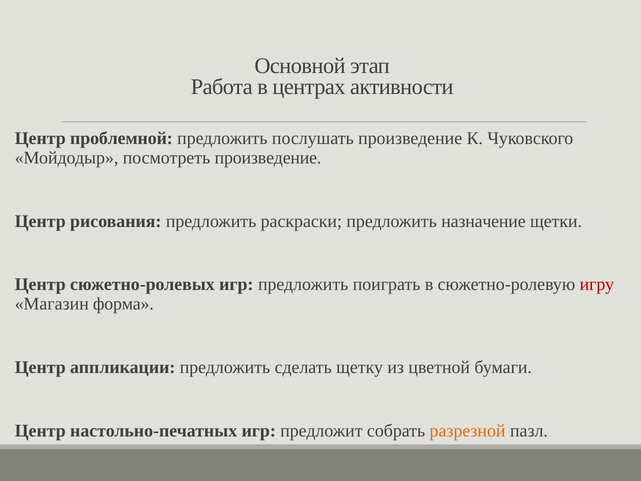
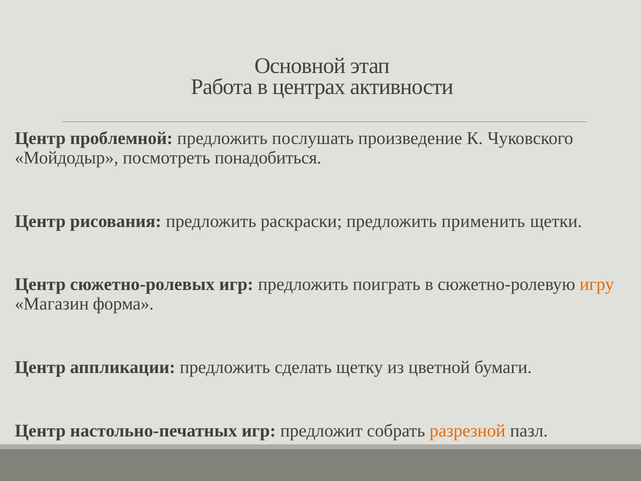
посмотреть произведение: произведение -> понадобиться (268, 158)
назначение: назначение -> применить (483, 221)
игру colour: red -> orange (597, 284)
